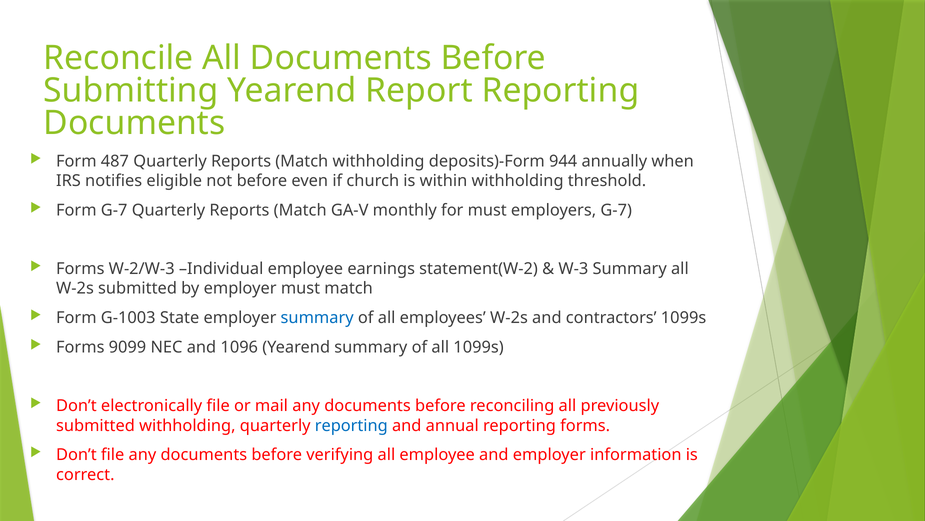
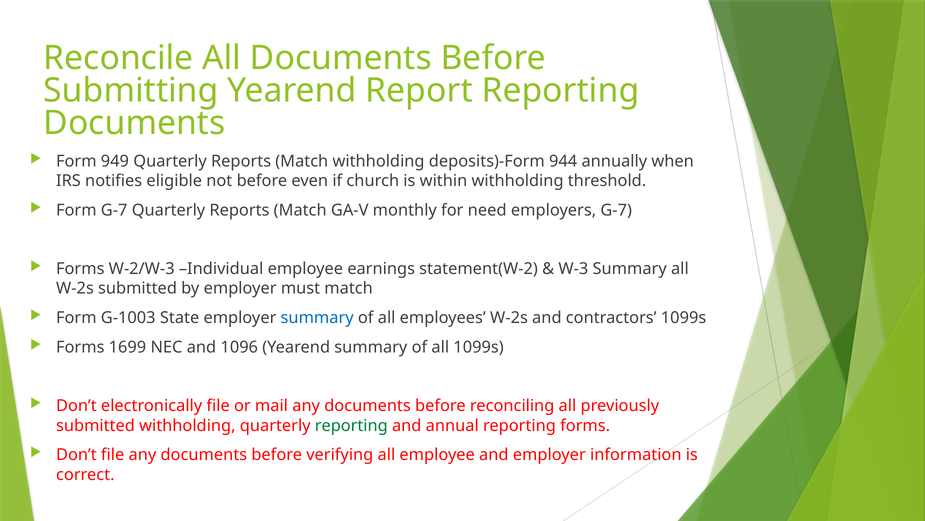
487: 487 -> 949 (115, 161)
for must: must -> need (487, 210)
9099: 9099 -> 1699 (127, 347)
reporting colour: blue -> green (351, 425)
